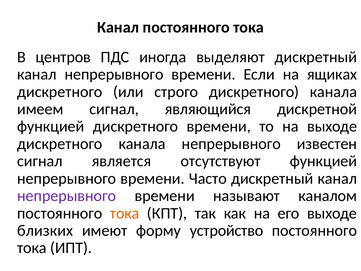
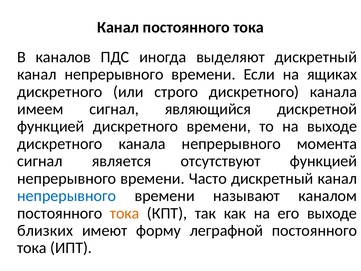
центров: центров -> каналов (63, 57)
известен: известен -> момента (327, 144)
непрерывного colour: purple -> blue (67, 196)
устройство: устройство -> леграфной (226, 230)
